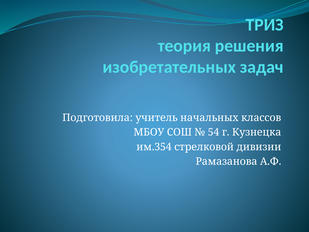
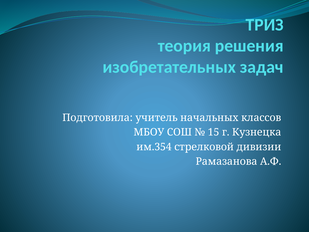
54: 54 -> 15 (214, 132)
